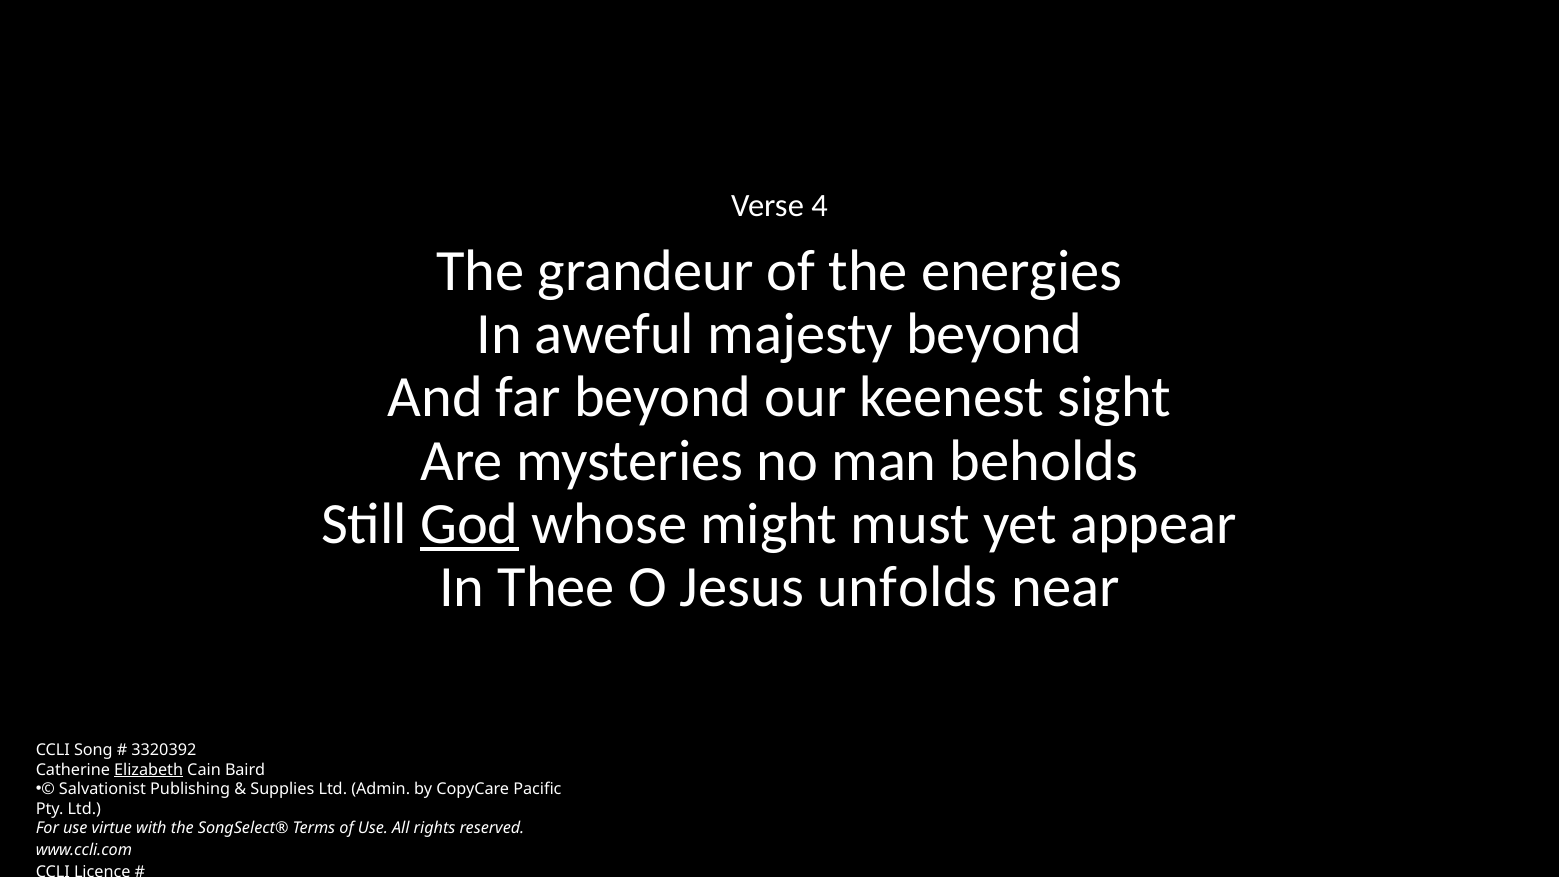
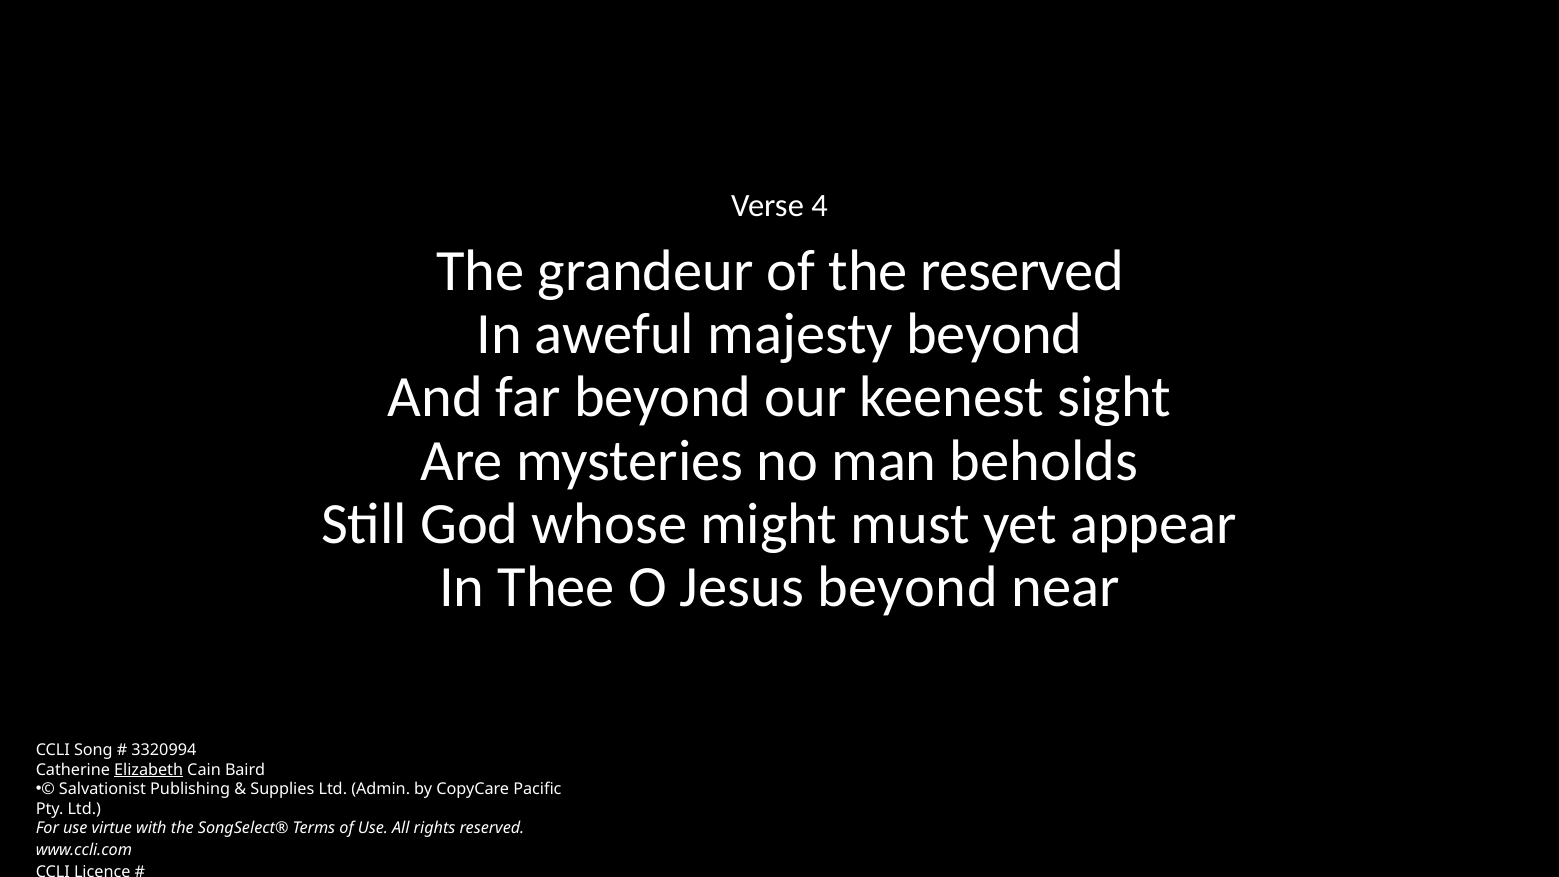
the energies: energies -> reserved (1022, 271)
God underline: present -> none (469, 524)
Jesus unfolds: unfolds -> beyond (907, 587)
3320392: 3320392 -> 3320994 (164, 750)
